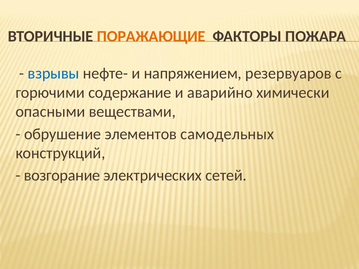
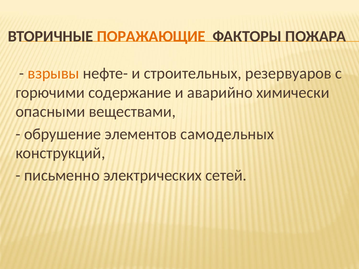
взрывы colour: blue -> orange (53, 74)
напряжением: напряжением -> строительных (193, 74)
возгорание: возгорание -> письменно (62, 176)
